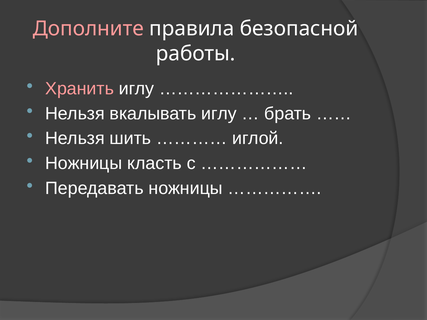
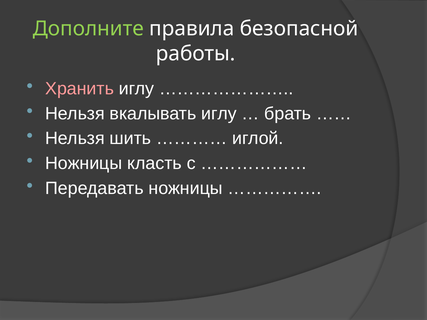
Дополните colour: pink -> light green (88, 29)
